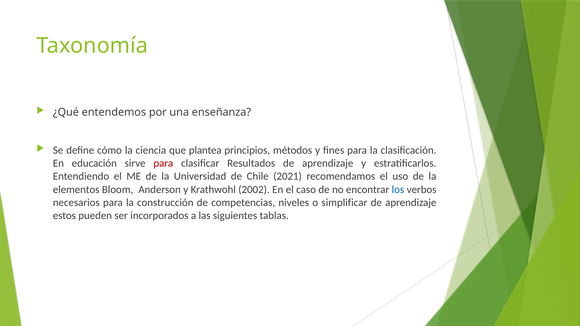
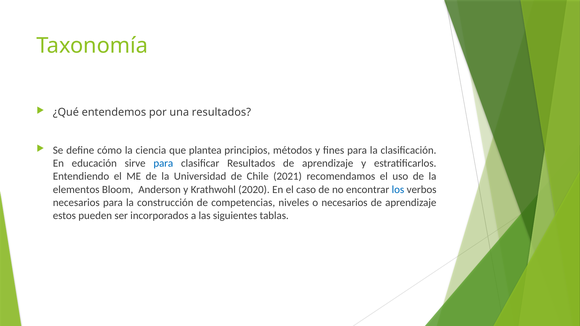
una enseñanza: enseñanza -> resultados (221, 112)
para colour: red -> blue (163, 163)
2002: 2002 -> 2020 (254, 190)
o simplificar: simplificar -> necesarios (344, 203)
